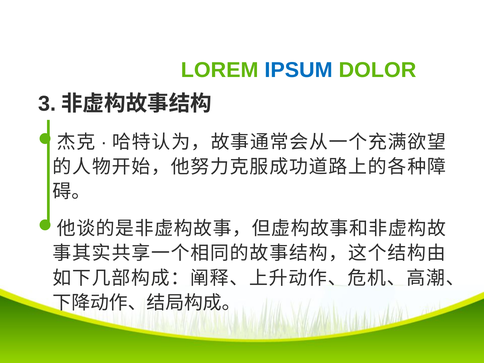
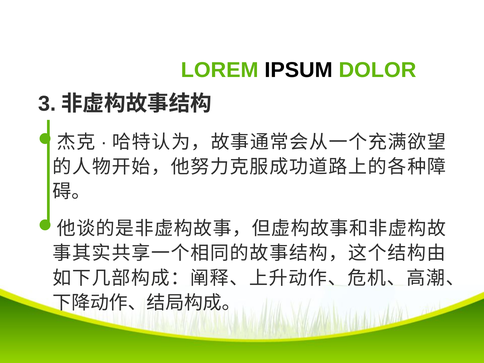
IPSUM colour: blue -> black (299, 70)
